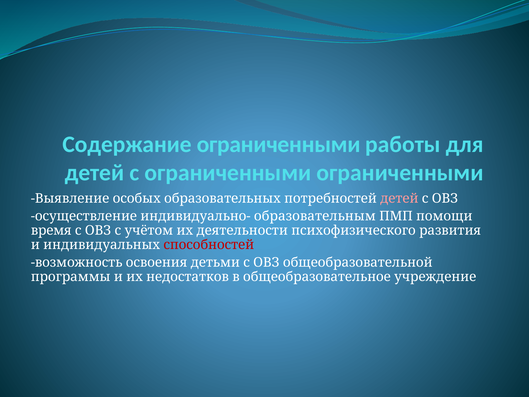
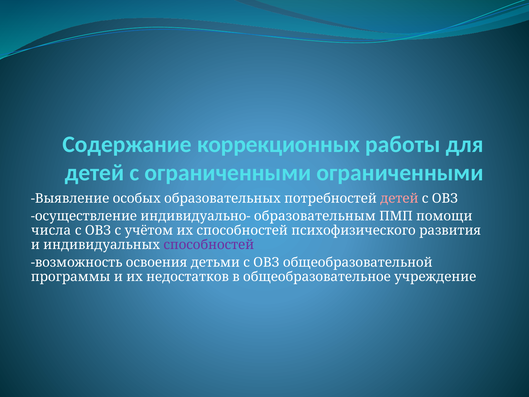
Содержание ограниченными: ограниченными -> коррекционных (279, 144)
время: время -> числа (51, 230)
их деятельности: деятельности -> способностей (242, 230)
способностей colour: red -> purple (209, 245)
